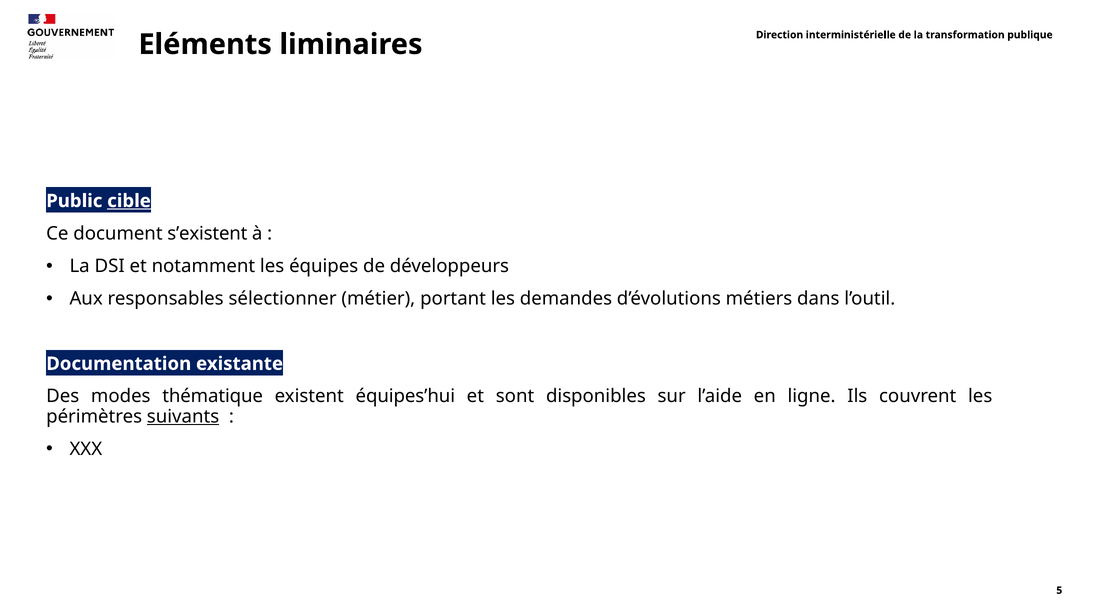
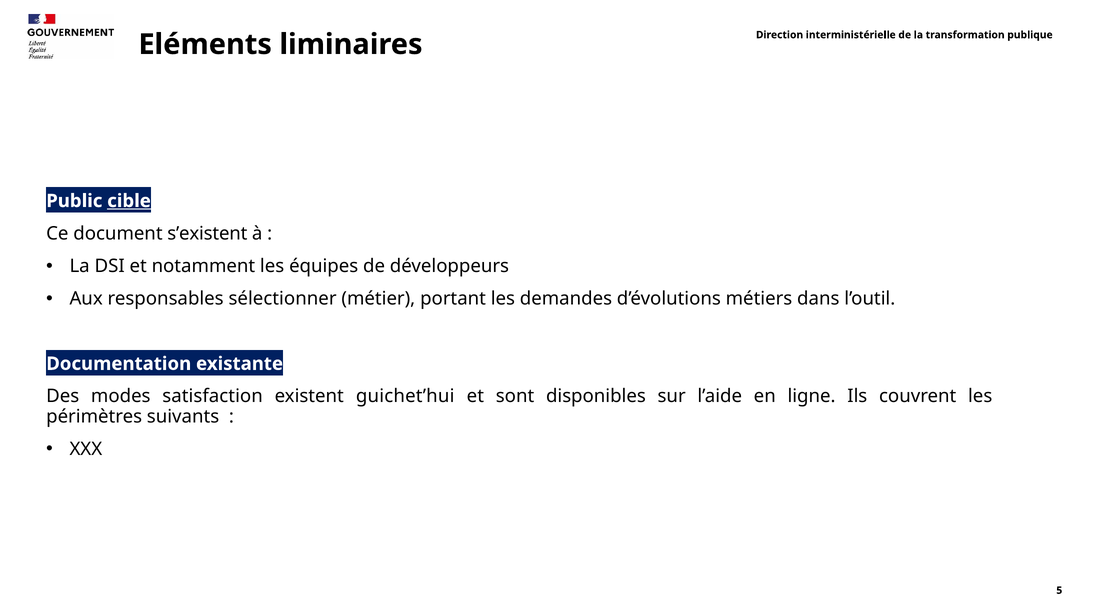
thématique: thématique -> satisfaction (213, 397)
équipes’hui: équipes’hui -> guichet’hui (405, 397)
suivants underline: present -> none (183, 417)
